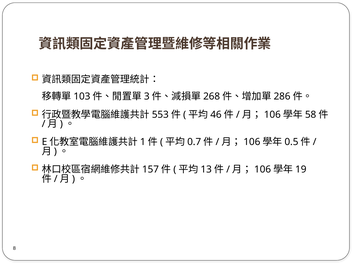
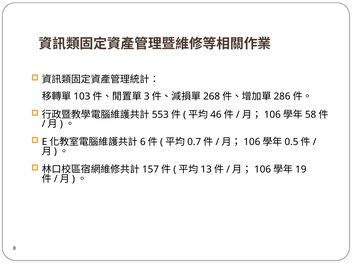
1: 1 -> 6 (143, 142)
